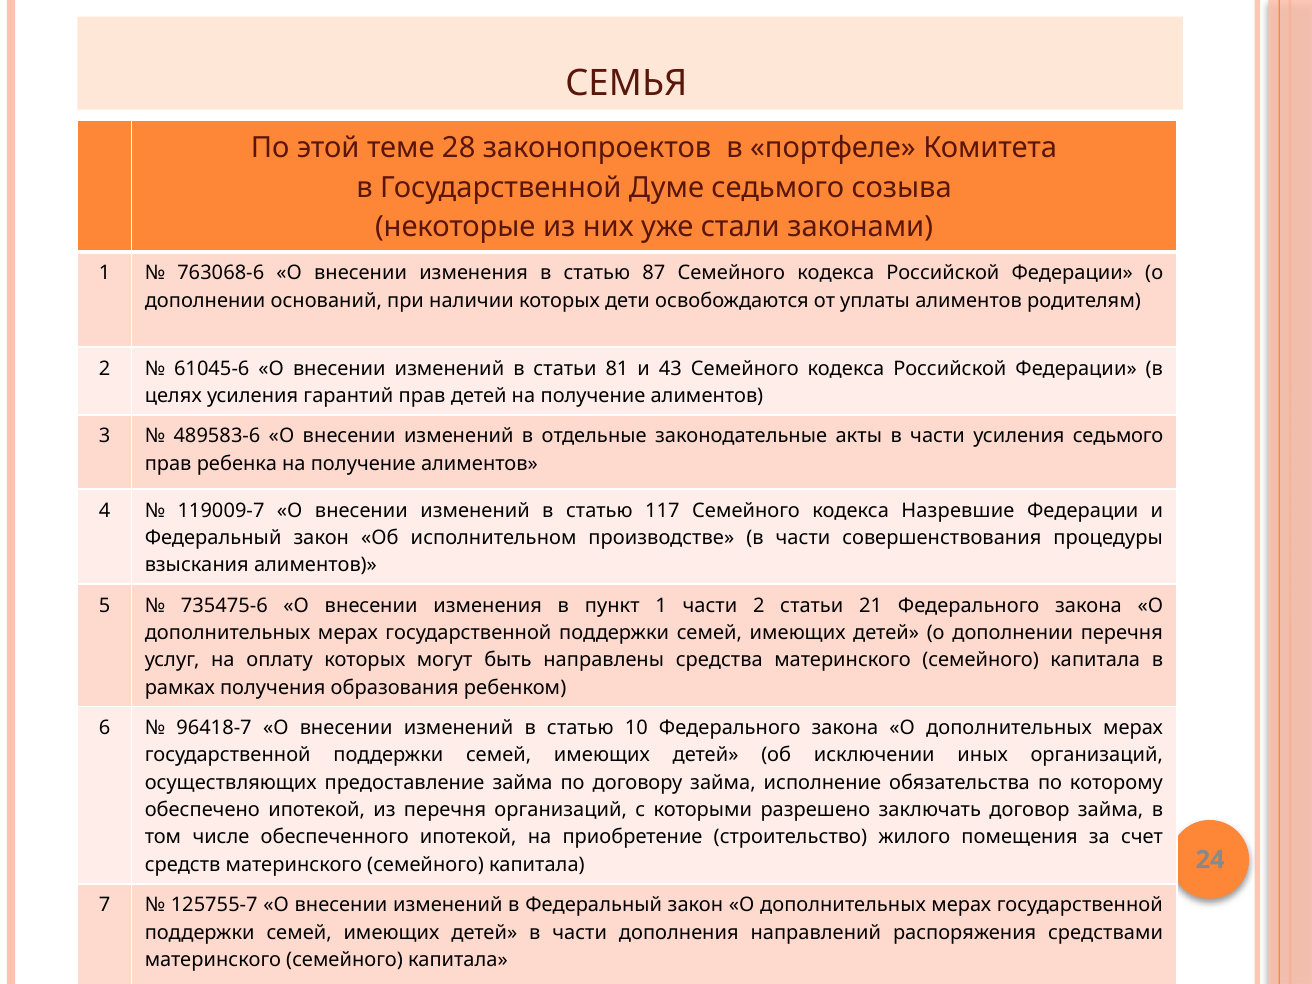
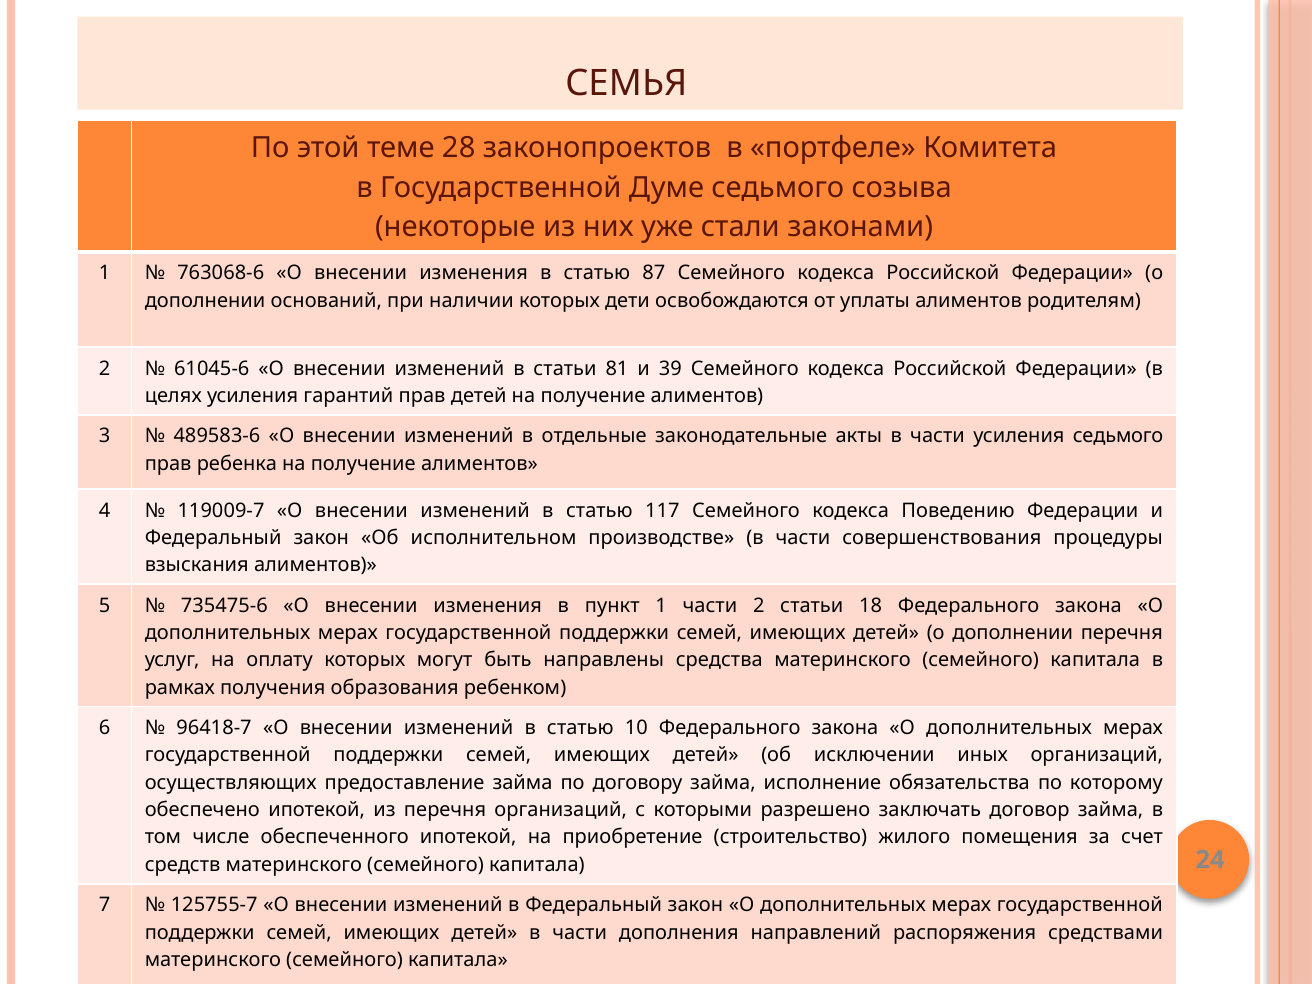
43: 43 -> 39 (670, 368)
Назревшие: Назревшие -> Поведению (958, 510)
21: 21 -> 18 (871, 606)
